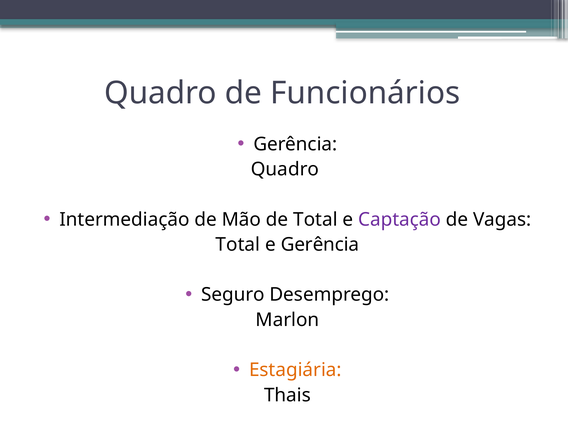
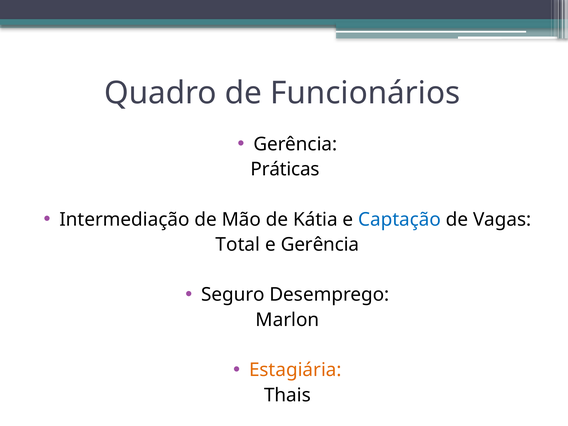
Quadro: Quadro -> Práticas (285, 169)
de Total: Total -> Kátia (315, 219)
Captação colour: purple -> blue (400, 219)
